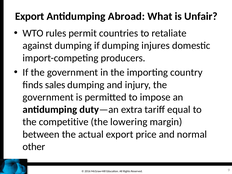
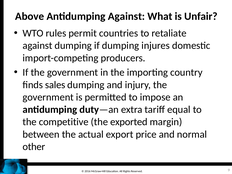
Export: Export -> Above (30, 16)
Antidumping Abroad: Abroad -> Against (126, 16)
lowering: lowering -> exported (129, 122)
